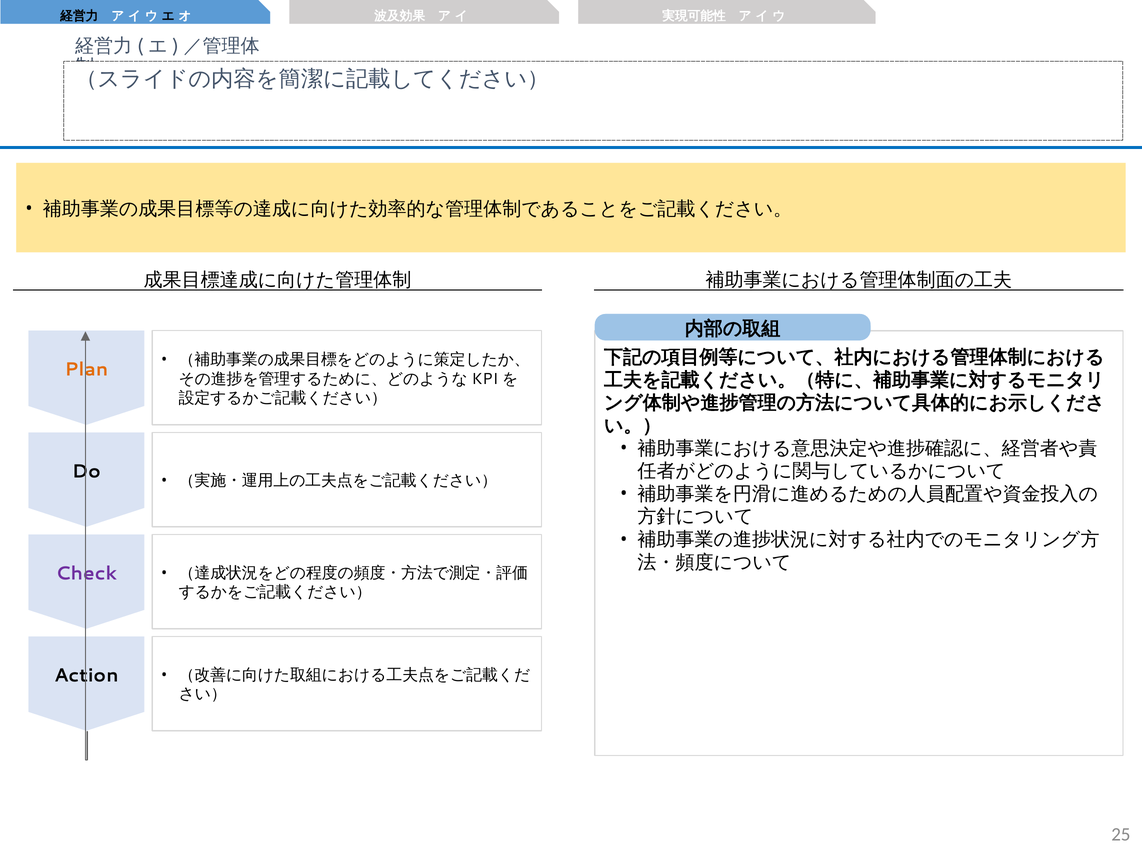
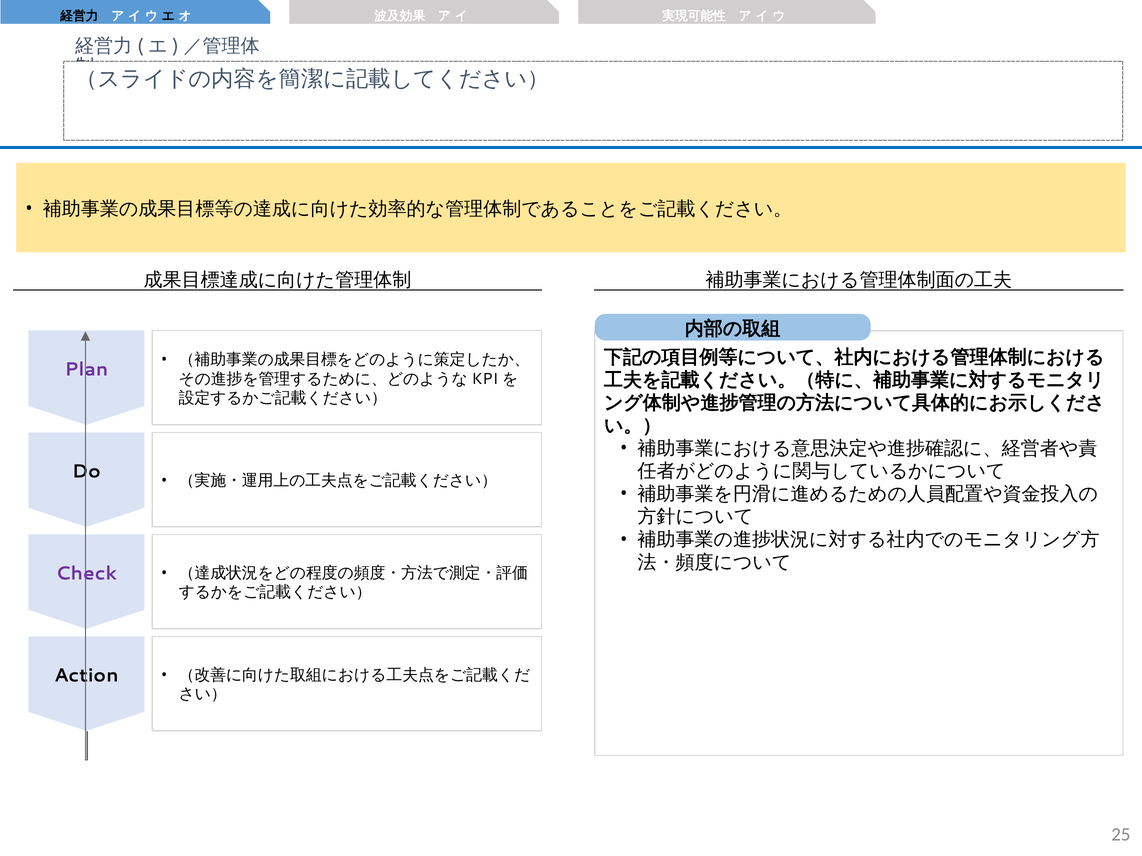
Plan colour: orange -> purple (86, 370)
